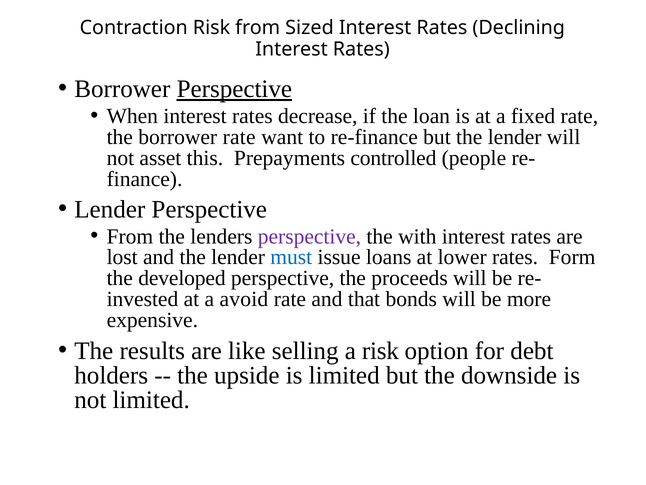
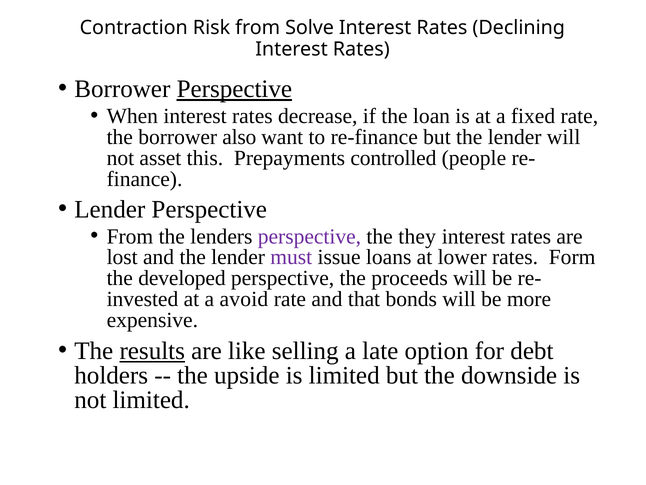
Sized: Sized -> Solve (310, 28)
borrower rate: rate -> also (239, 137)
with: with -> they (417, 236)
must colour: blue -> purple (291, 257)
results underline: none -> present (152, 351)
a risk: risk -> late (380, 351)
